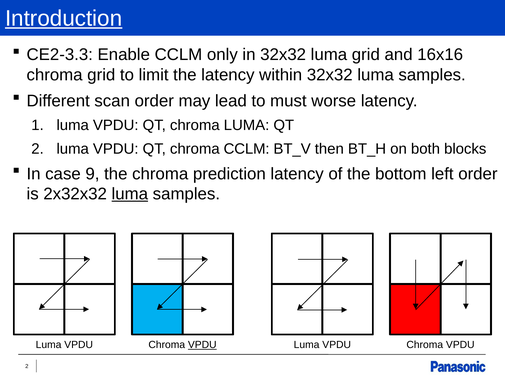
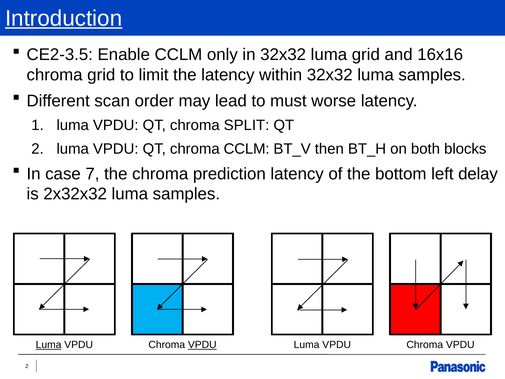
CE2-3.3: CE2-3.3 -> CE2-3.5 (60, 55)
chroma LUMA: LUMA -> SPLIT (247, 125)
9: 9 -> 7 (92, 174)
left order: order -> delay (478, 174)
luma underline: present -> none (130, 194)
Luma underline: none -> present (49, 345)
